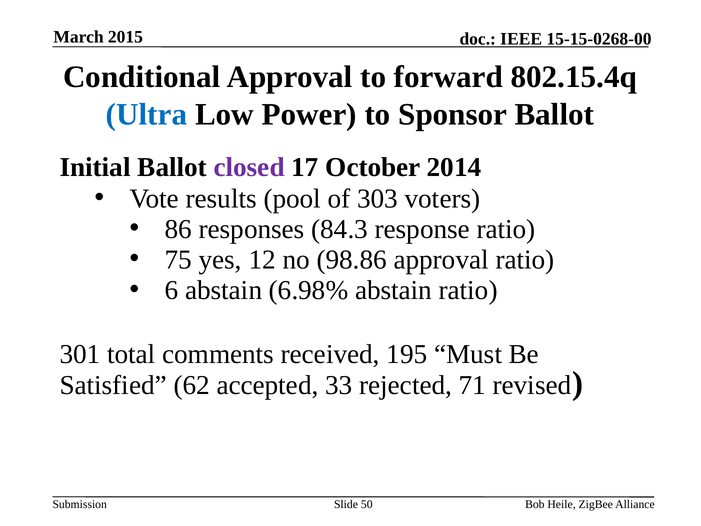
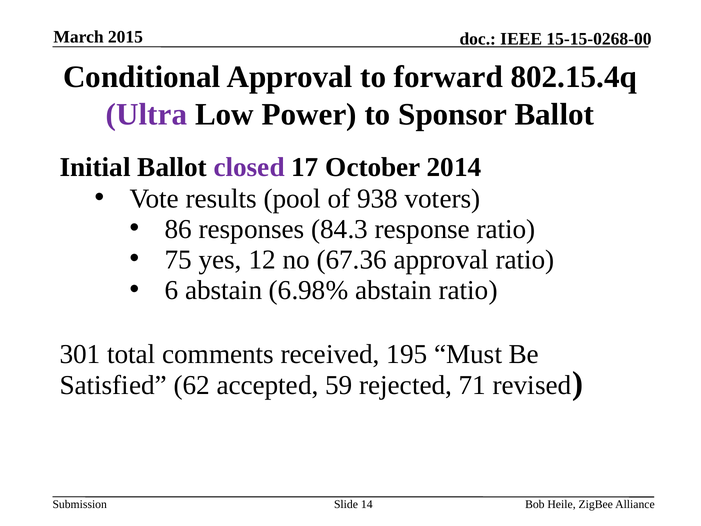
Ultra colour: blue -> purple (147, 114)
303: 303 -> 938 (378, 198)
98.86: 98.86 -> 67.36 (352, 260)
33: 33 -> 59 (339, 385)
50: 50 -> 14 (367, 504)
